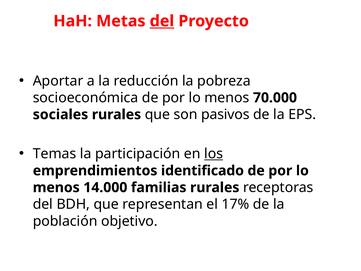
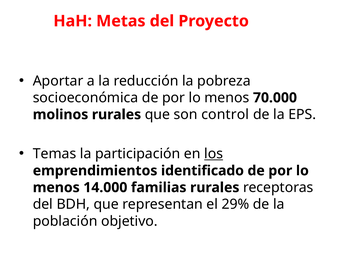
del underline: present -> none (162, 21)
sociales: sociales -> molinos (61, 114)
pasivos: pasivos -> control (225, 114)
17%: 17% -> 29% (235, 204)
